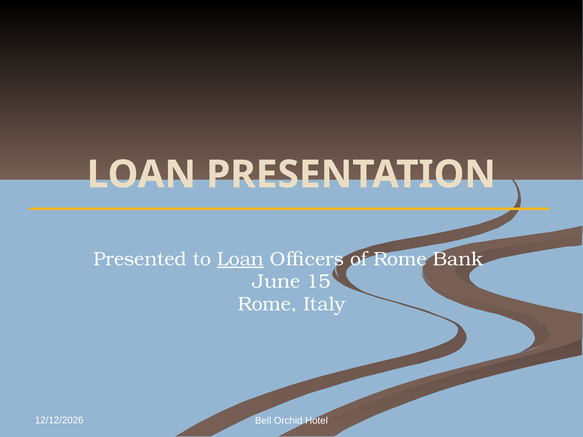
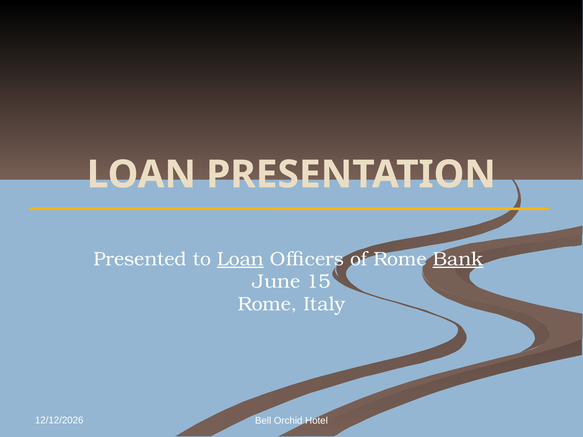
Bank underline: none -> present (458, 259)
